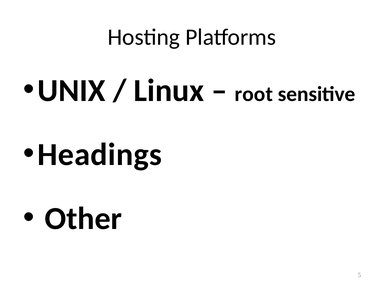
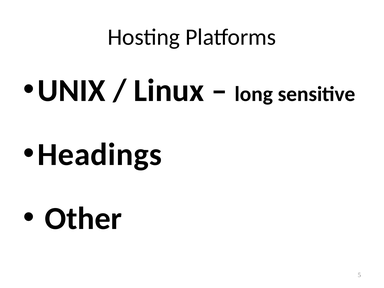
root: root -> long (254, 94)
